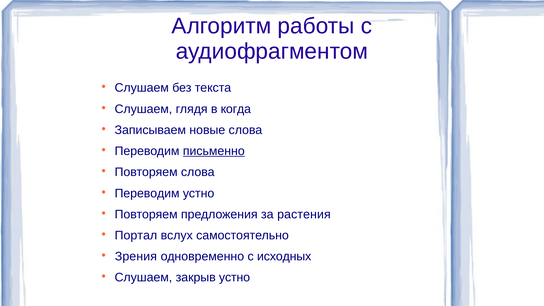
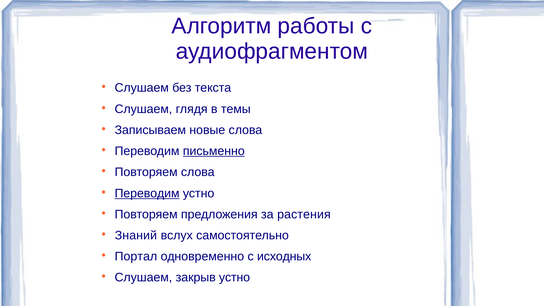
когда: когда -> темы (236, 109)
Переводим underline: none -> present (147, 193)
Портал: Портал -> Знаний (136, 235)
Зрения: Зрения -> Портал (136, 257)
